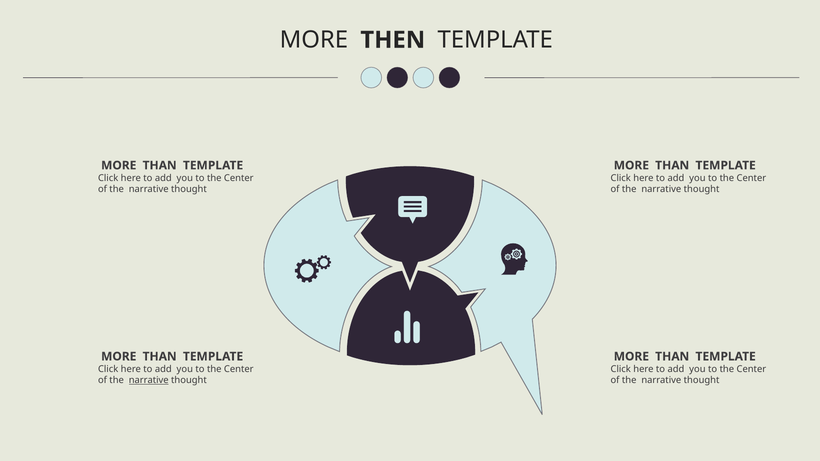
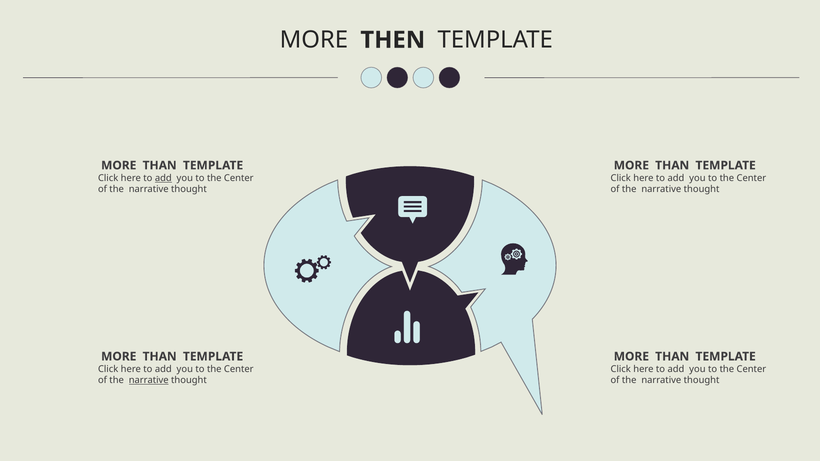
add underline: none -> present (163, 178)
